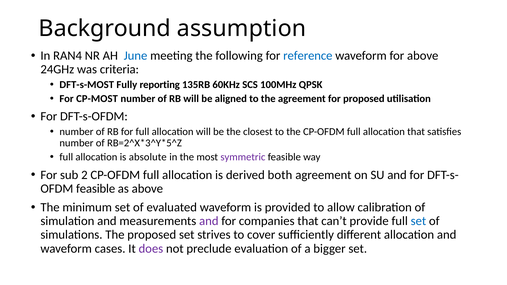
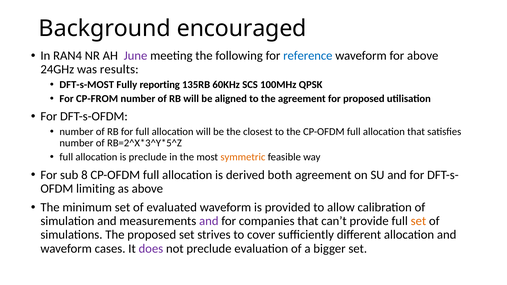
assumption: assumption -> encouraged (242, 29)
June colour: blue -> purple (136, 56)
criteria: criteria -> results (119, 69)
CP-MOST: CP-MOST -> CP-FROM (97, 99)
is absolute: absolute -> preclude (148, 157)
symmetric colour: purple -> orange (243, 157)
2: 2 -> 8 (84, 175)
feasible: feasible -> limiting (96, 189)
set colour: blue -> orange (418, 221)
